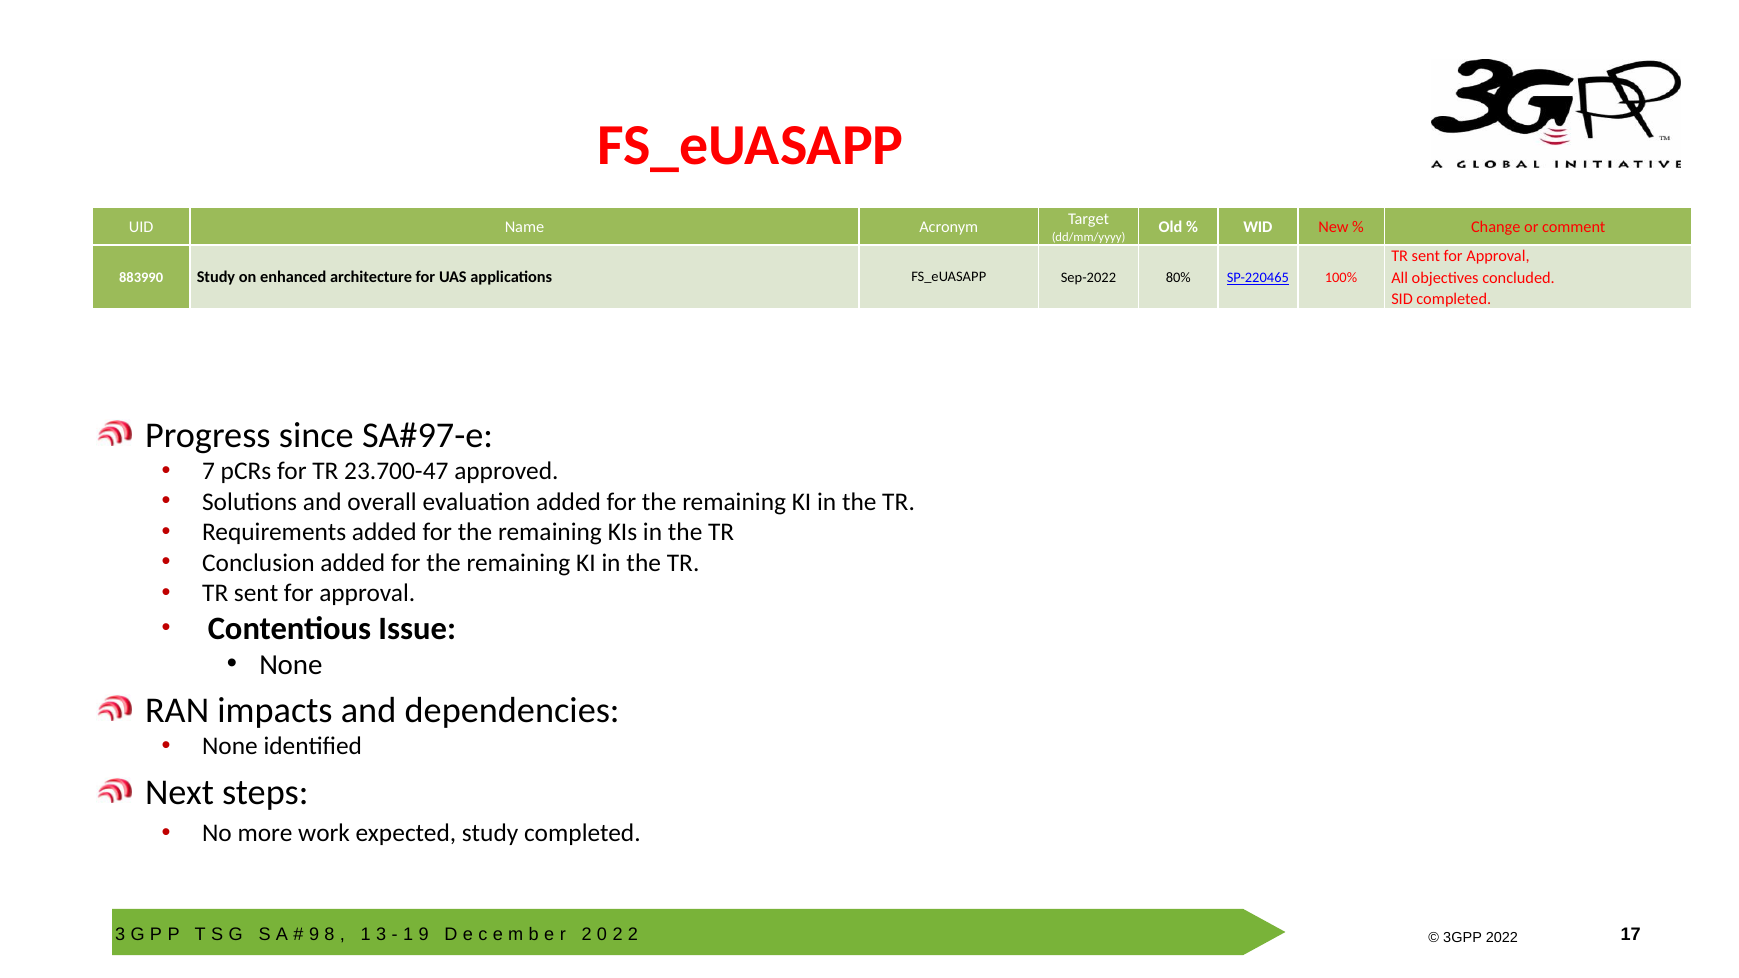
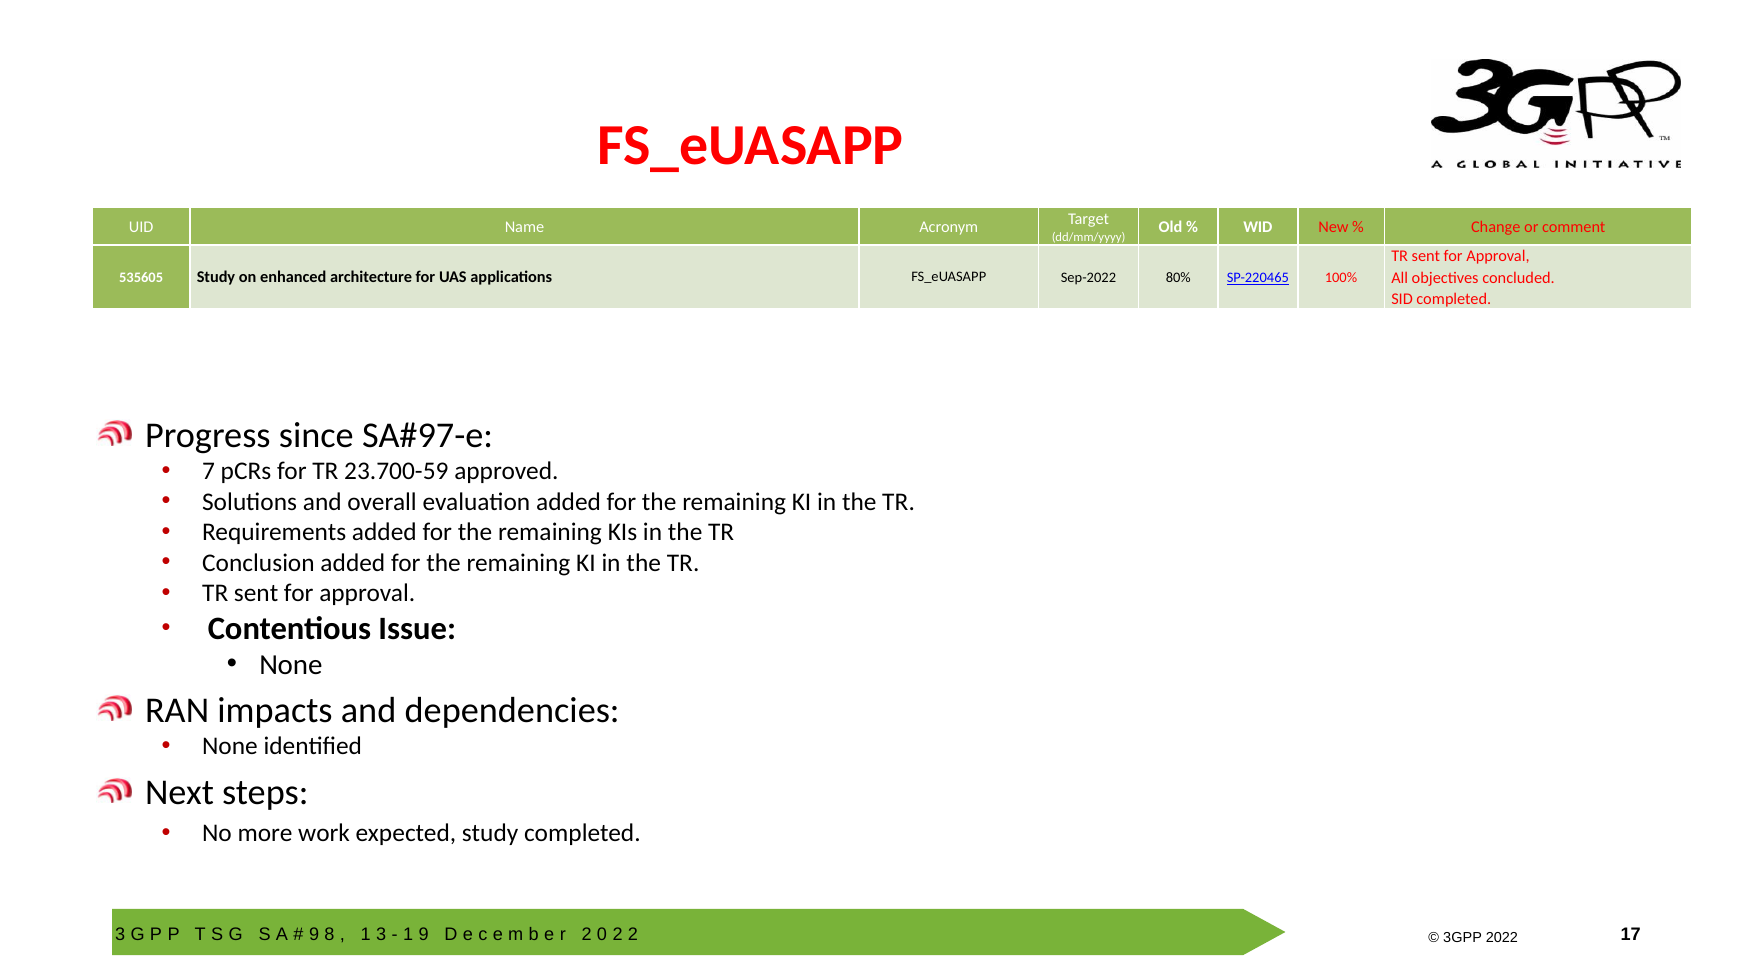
883990: 883990 -> 535605 (141, 278)
23.700-47: 23.700-47 -> 23.700-59 (396, 471)
